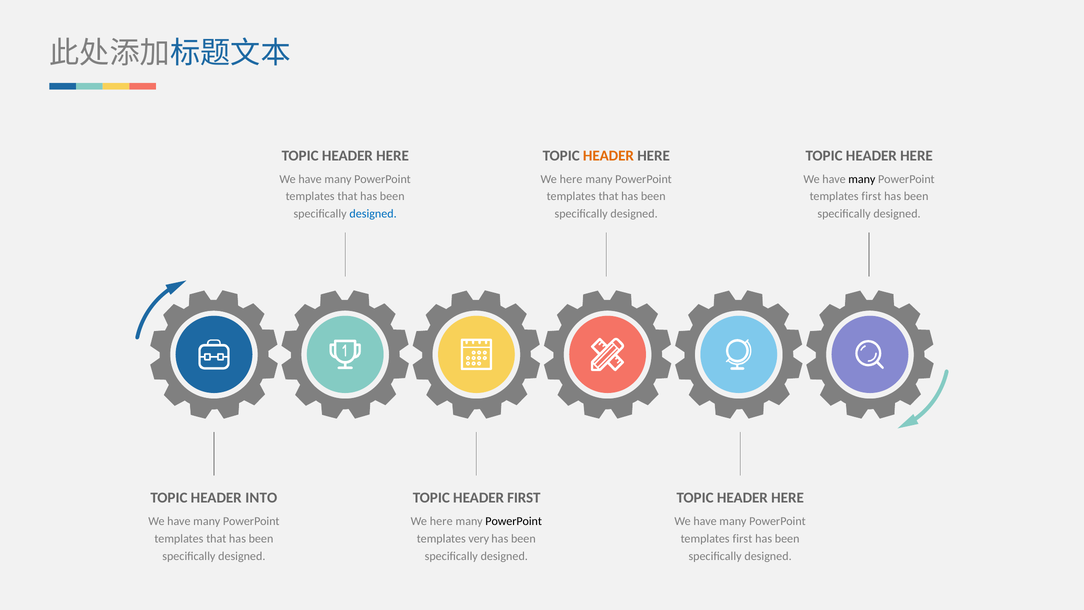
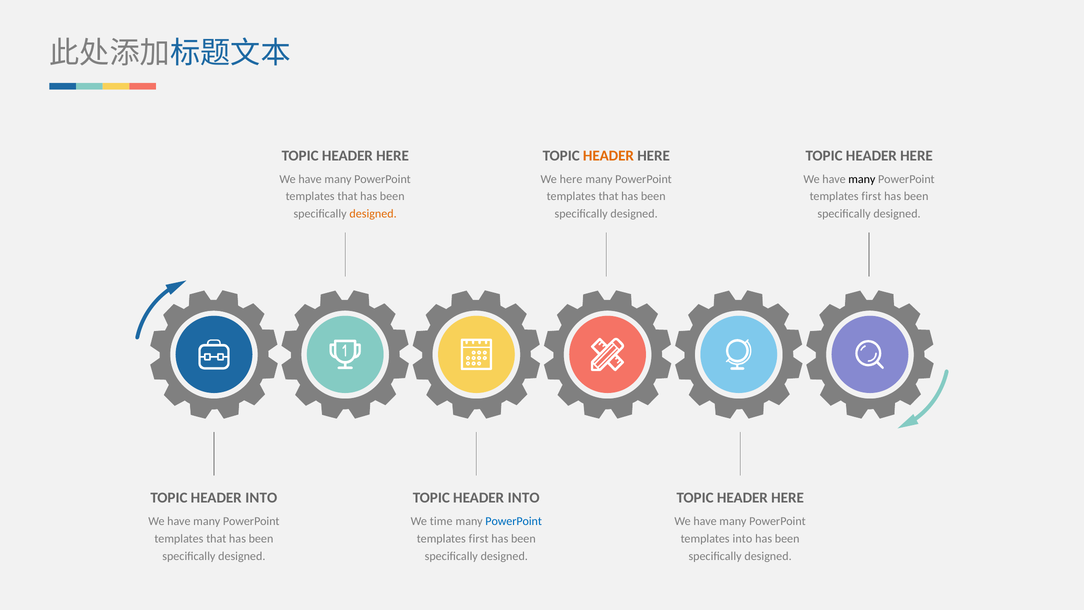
designed colour: blue -> orange (373, 214)
FIRST: FIRST -> INTO (524, 498)
here: here -> time (441, 521)
PowerPoint colour: black -> blue (514, 521)
very: very -> first (479, 539)
first: first -> into (742, 539)
